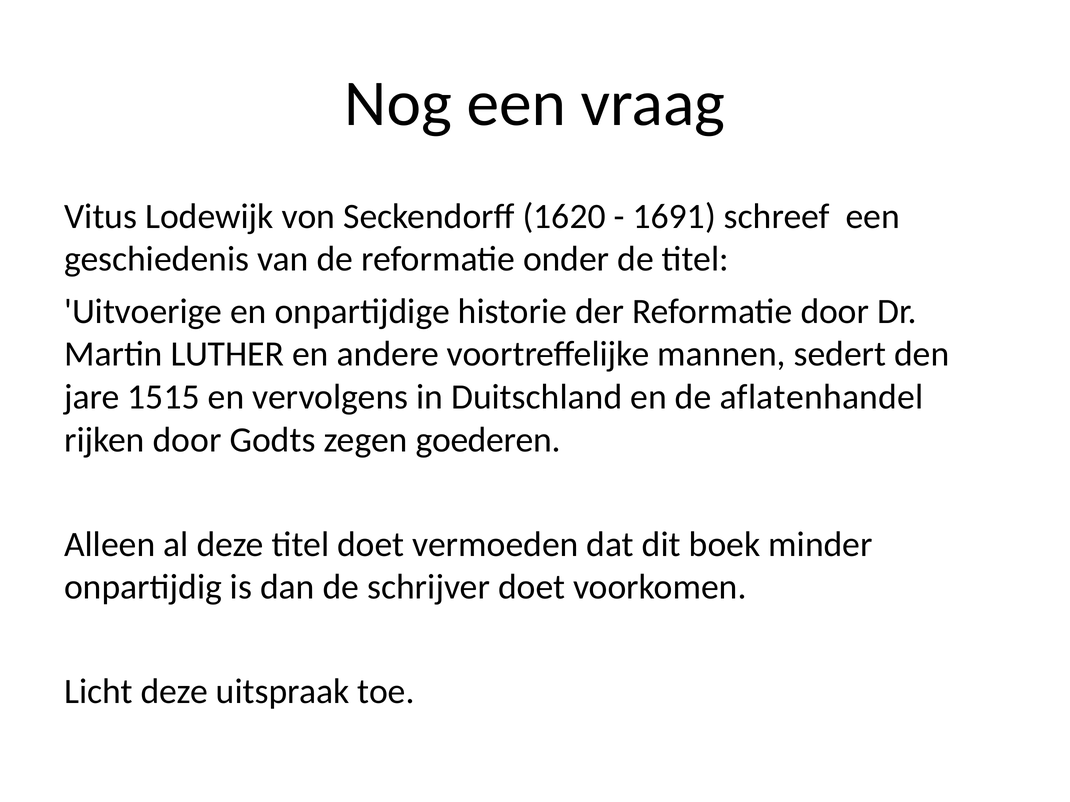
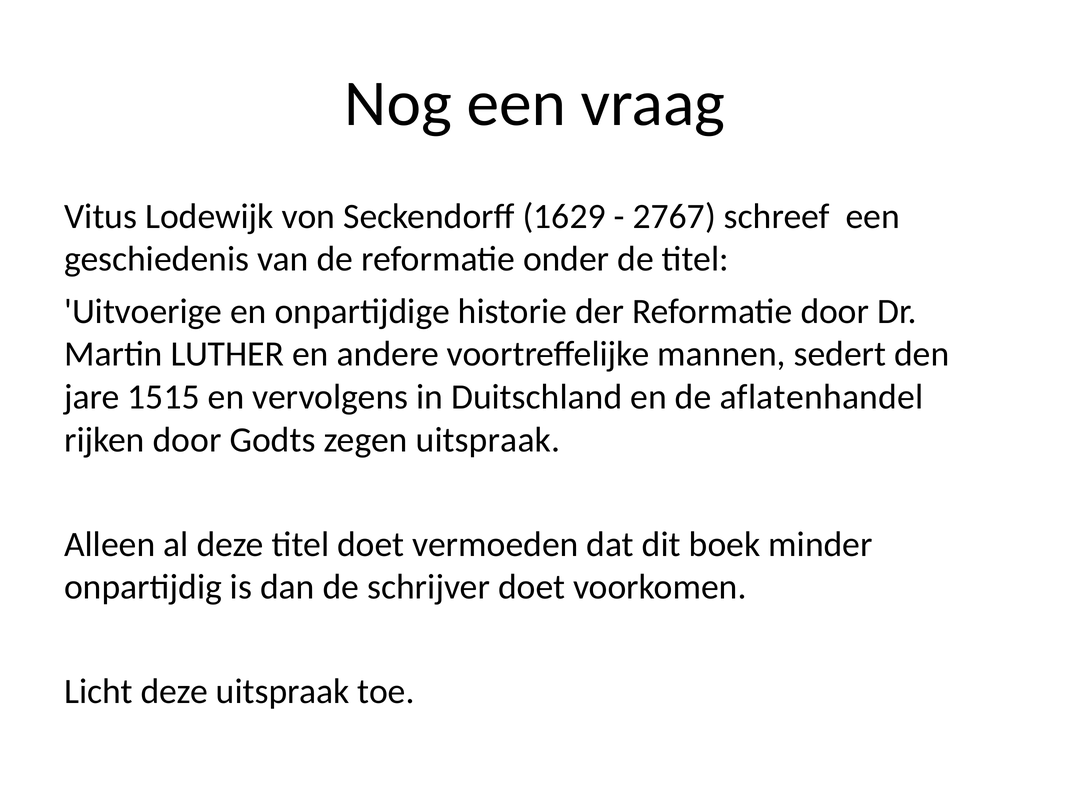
1620: 1620 -> 1629 (564, 217)
1691: 1691 -> 2767 (674, 217)
zegen goederen: goederen -> uitspraak (488, 440)
